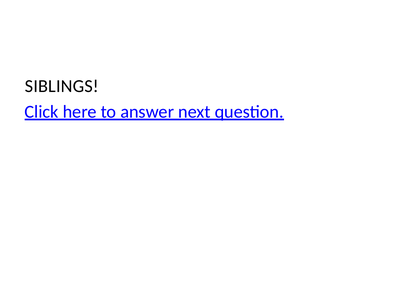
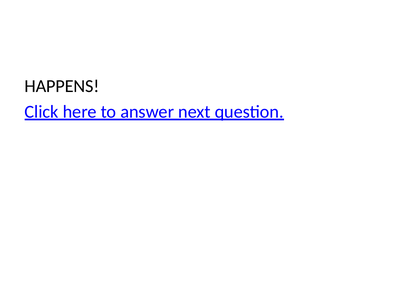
SIBLINGS: SIBLINGS -> HAPPENS (62, 86)
